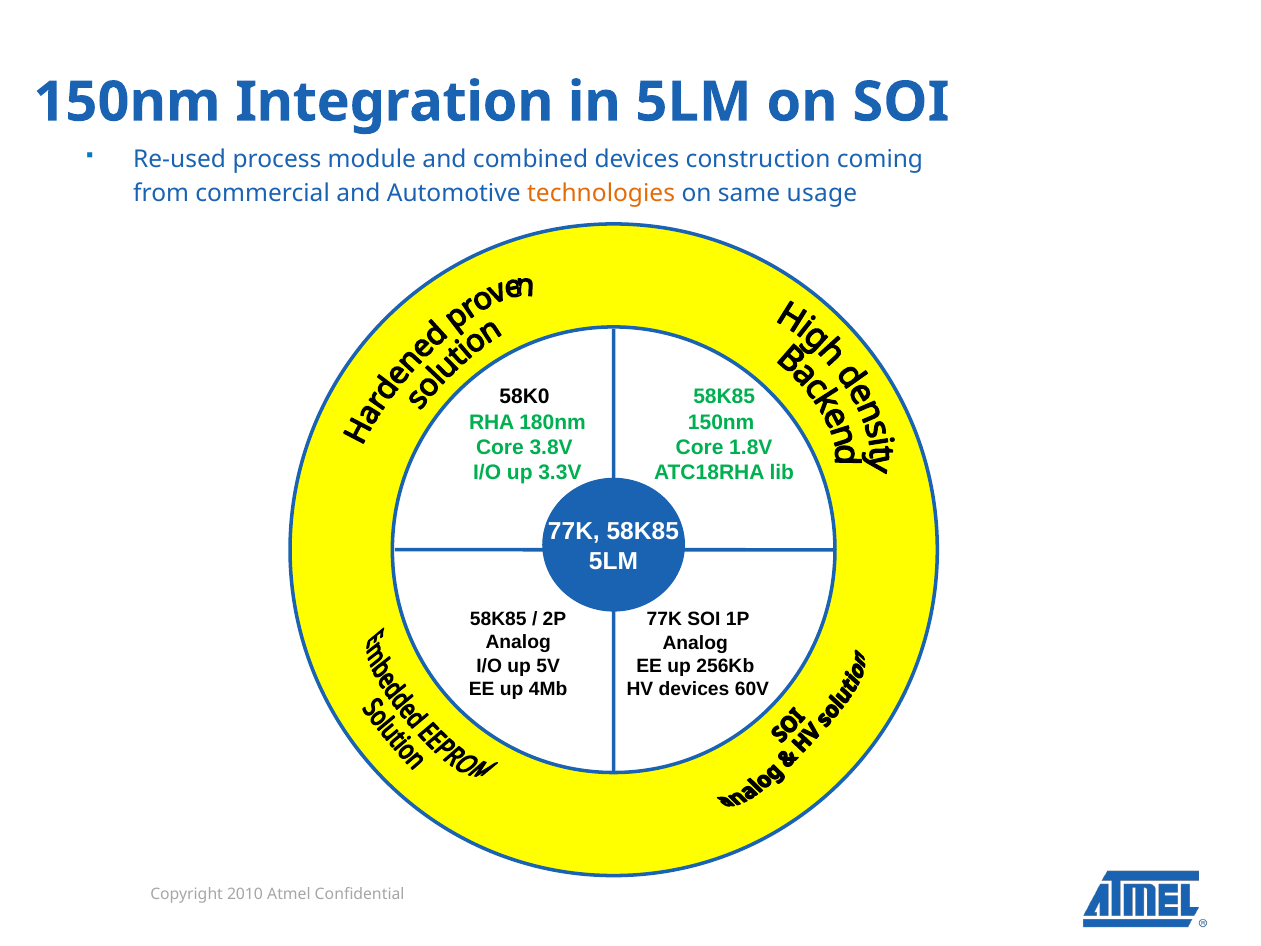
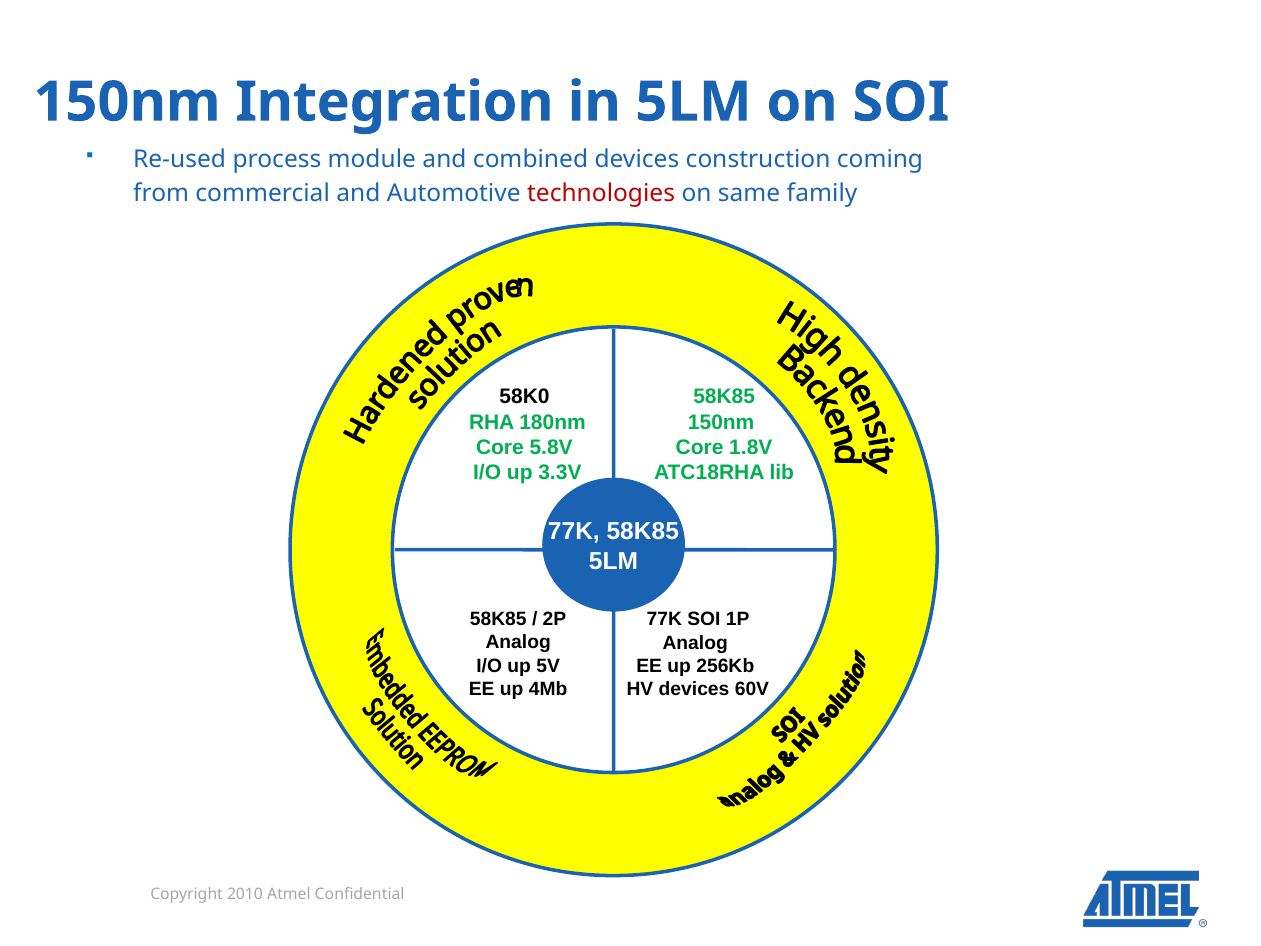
technologies colour: orange -> red (601, 194)
usage: usage -> family (822, 194)
3.8V: 3.8V -> 5.8V (551, 447)
